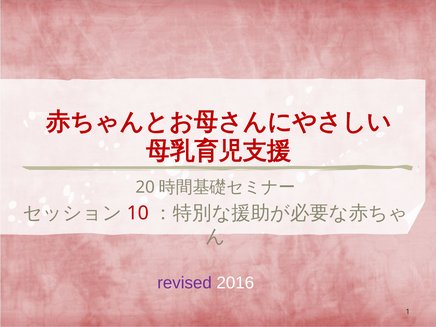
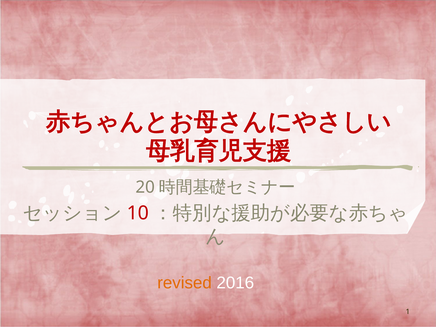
revised colour: purple -> orange (185, 283)
